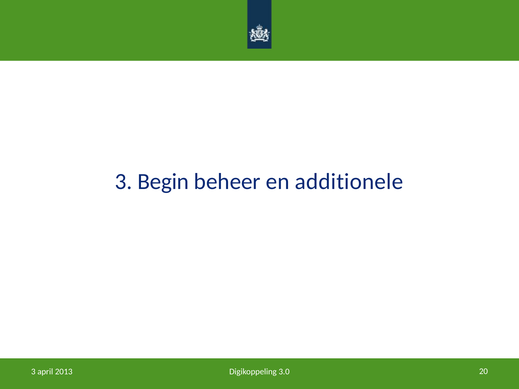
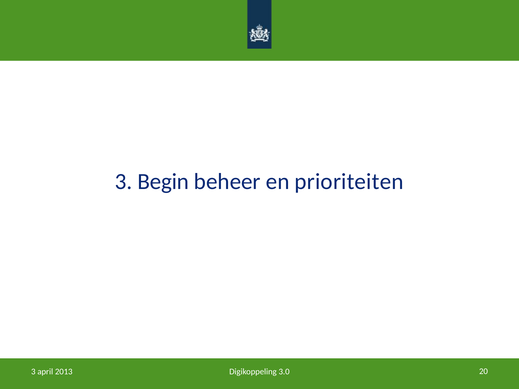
additionele: additionele -> prioriteiten (349, 182)
